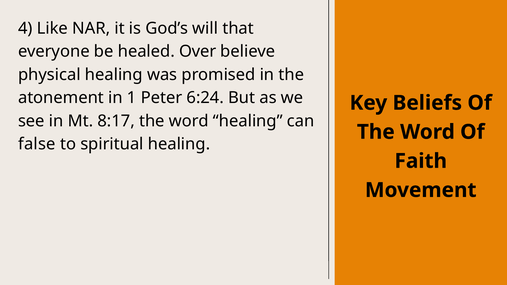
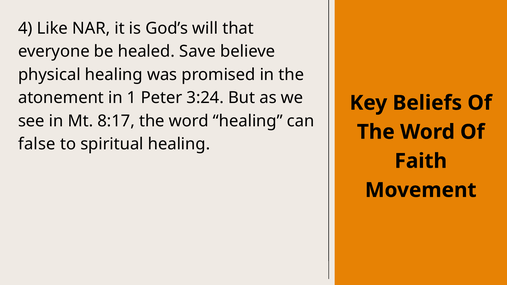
Over: Over -> Save (198, 51)
6:24: 6:24 -> 3:24 (205, 98)
